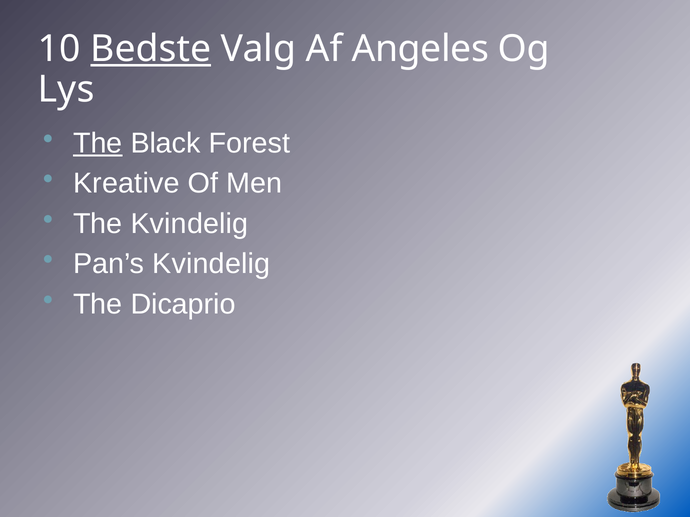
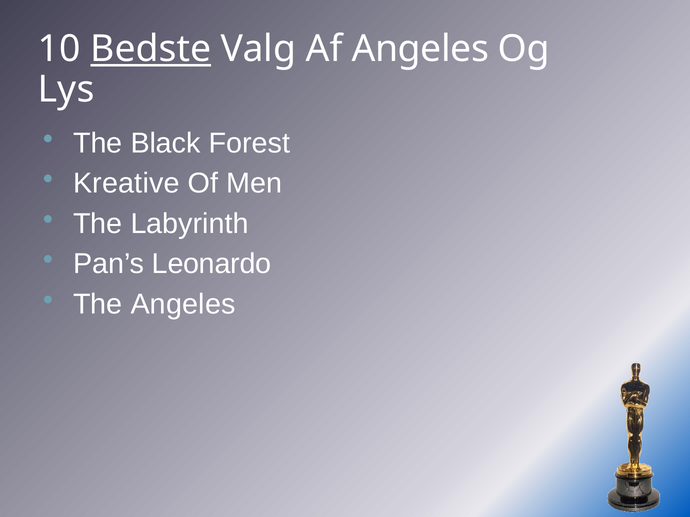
The underline: present -> none (98, 143)
The Kvindelig: Kvindelig -> Labyrinth (190, 224)
Pan’s Kvindelig: Kvindelig -> Leonardo (212, 264)
The Dicaprio: Dicaprio -> Angeles (183, 304)
